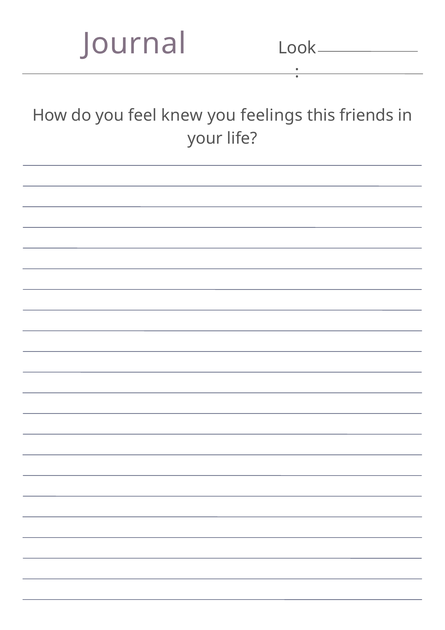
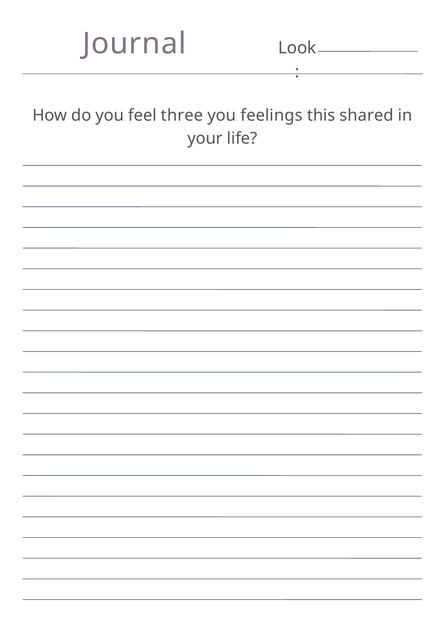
knew: knew -> three (182, 115)
friends: friends -> shared (367, 115)
